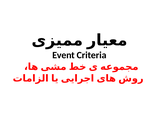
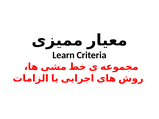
Event: Event -> Learn (64, 55)
